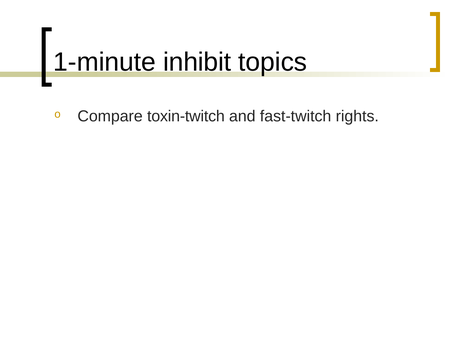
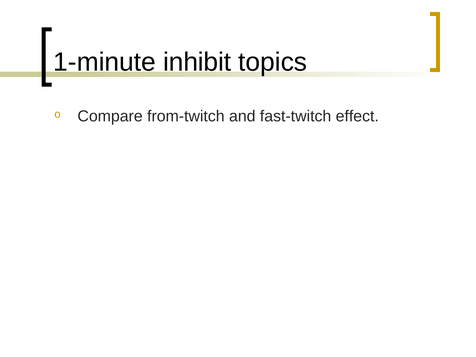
toxin-twitch: toxin-twitch -> from-twitch (186, 116)
rights: rights -> effect (357, 116)
